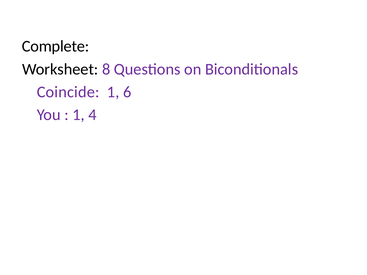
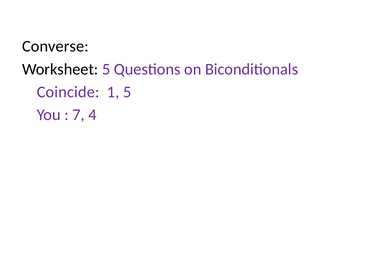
Complete: Complete -> Converse (55, 46)
Worksheet 8: 8 -> 5 (106, 69)
1 6: 6 -> 5 (127, 92)
1: 1 -> 7 (79, 115)
